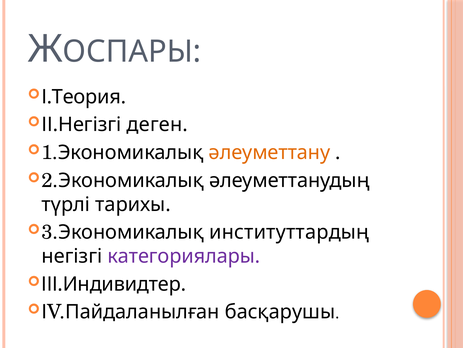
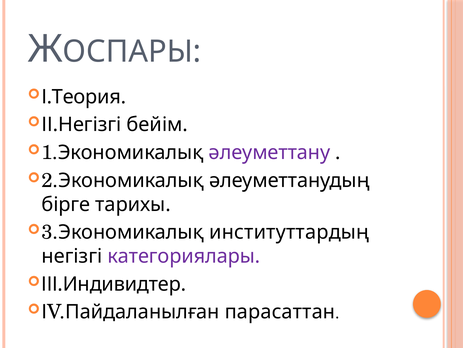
деген: деген -> бейім (157, 124)
әлеуметтану colour: orange -> purple (269, 152)
түрлі: түрлі -> бірге (66, 204)
басқарушы: басқарушы -> парасаттан (280, 311)
